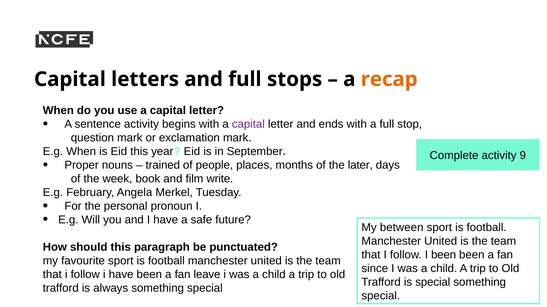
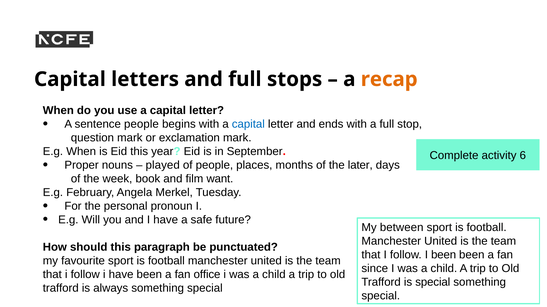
sentence activity: activity -> people (141, 124)
capital colour: purple -> blue (248, 124)
9: 9 -> 6 (523, 156)
trained: trained -> played (163, 165)
write: write -> want (220, 179)
leave: leave -> office (207, 275)
